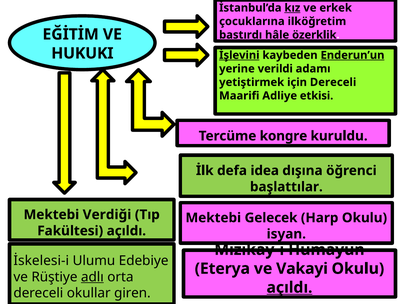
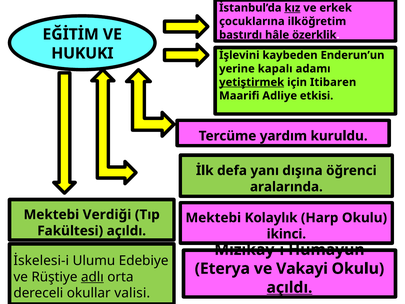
İşlevini underline: present -> none (239, 55)
Enderun’un underline: present -> none (352, 55)
verildi: verildi -> kapalı (275, 69)
yetiştirmek underline: none -> present (252, 82)
için Dereceli: Dereceli -> Itibaren (333, 82)
kongre: kongre -> yardım (283, 136)
idea: idea -> yanı (265, 170)
başlattılar: başlattılar -> aralarında (286, 187)
Gelecek: Gelecek -> Kolaylık (271, 218)
isyan: isyan -> ikinci (286, 234)
giren: giren -> valisi (132, 293)
